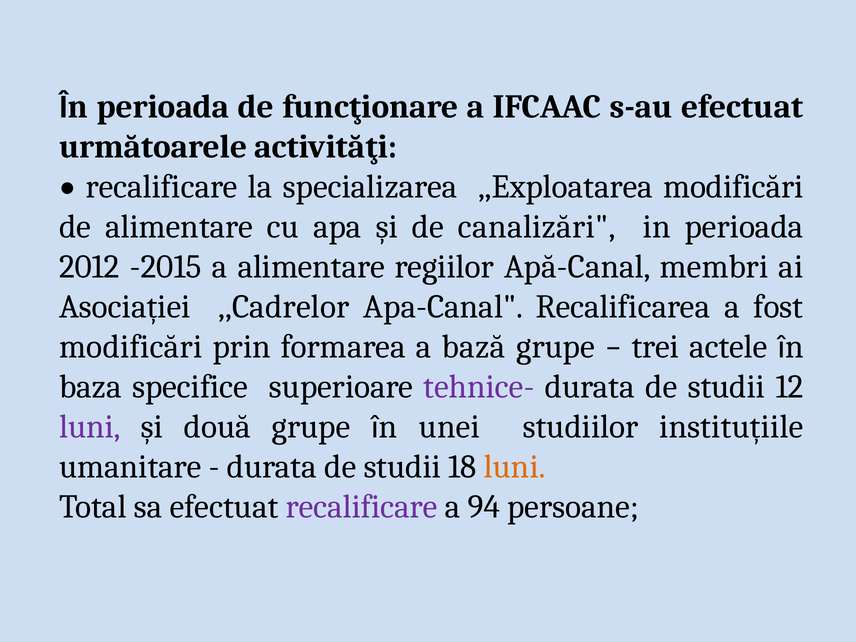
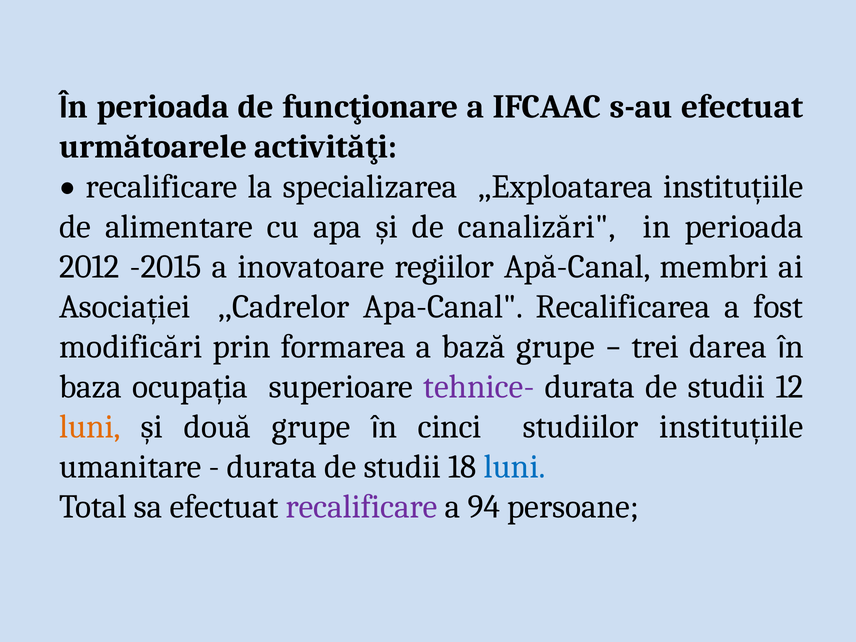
,,Exploatarea modificări: modificări -> instituțiile (733, 187)
a alimentare: alimentare -> inovatoare (311, 267)
actele: actele -> darea (728, 347)
specifice: specifice -> ocupația (190, 387)
luni colour: purple -> orange (90, 427)
unei: unei -> cinci (450, 427)
luni colour: orange -> blue (515, 467)
